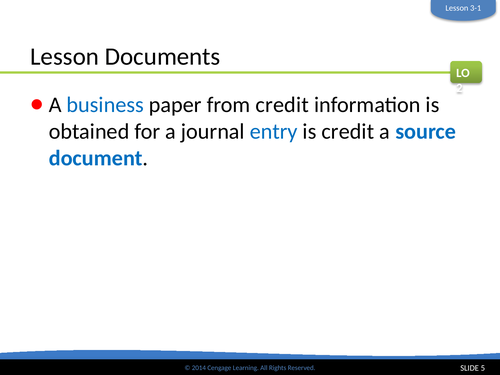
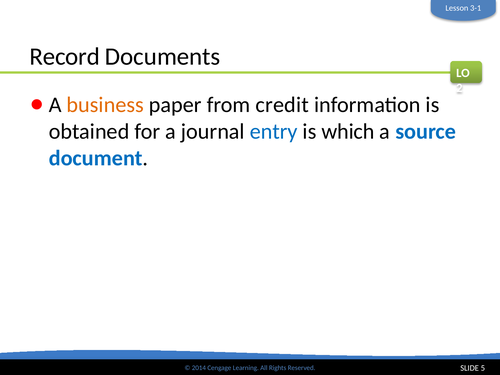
Lesson: Lesson -> Record (65, 57)
business colour: blue -> orange (105, 105)
is credit: credit -> which (348, 132)
